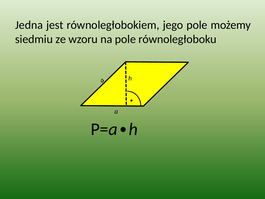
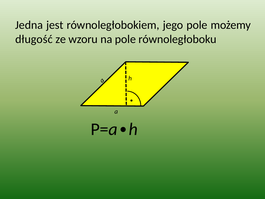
siedmiu: siedmiu -> długość (34, 39)
